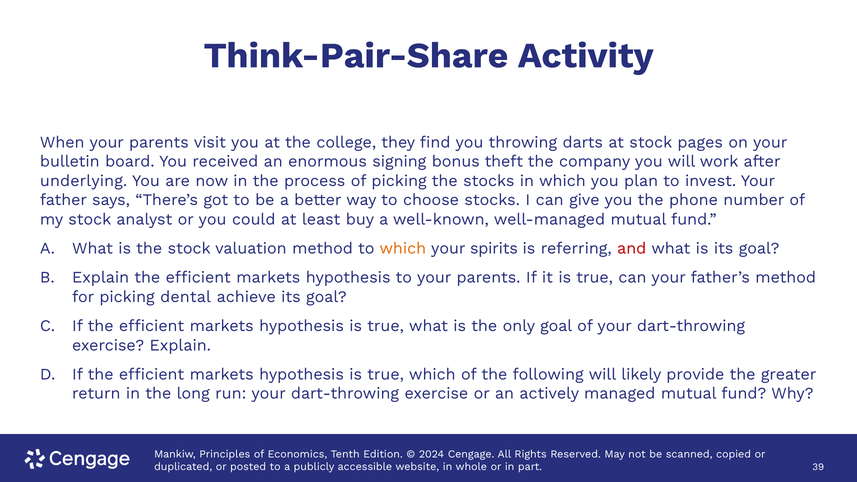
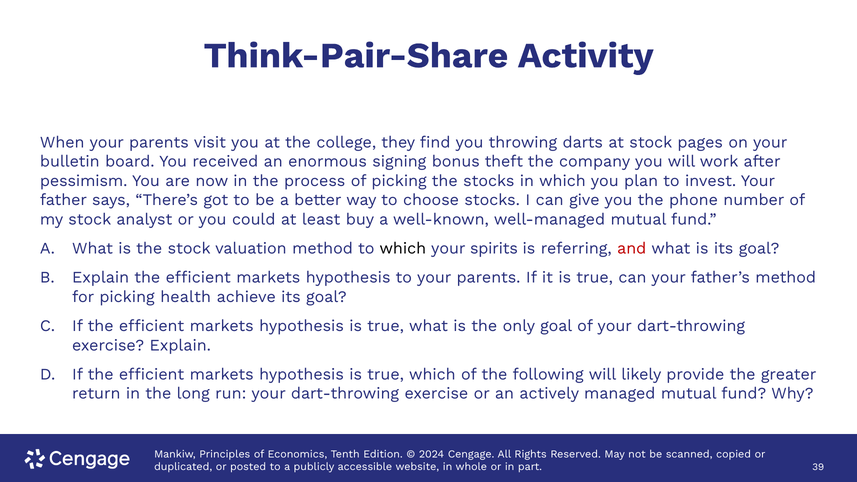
underlying: underlying -> pessimism (84, 181)
which colour: orange -> black (403, 249)
dental: dental -> health (186, 297)
